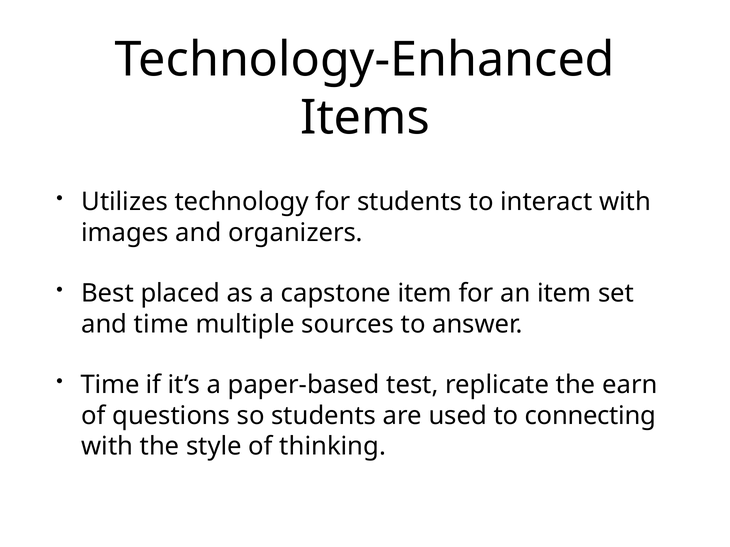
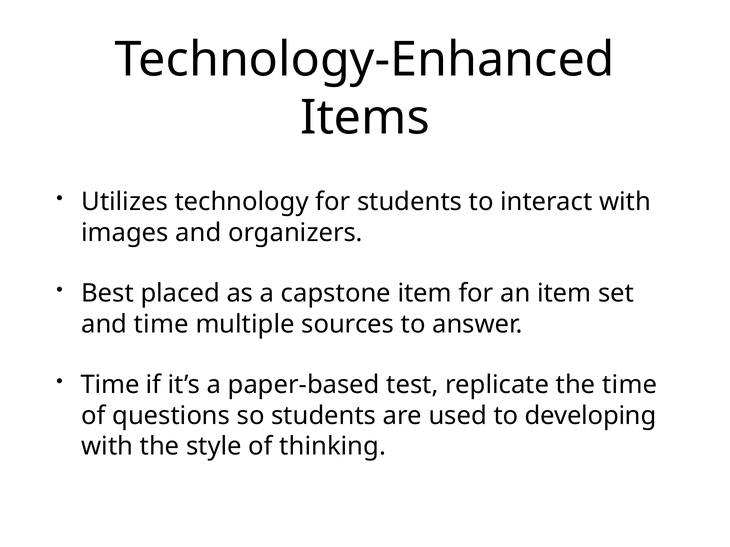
the earn: earn -> time (630, 385)
connecting: connecting -> developing (590, 416)
